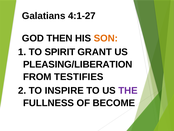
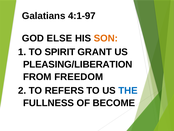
4:1-27: 4:1-27 -> 4:1-97 (82, 16)
THEN: THEN -> ELSE (59, 38)
TESTIFIES: TESTIFIES -> FREEDOM (79, 77)
INSPIRE: INSPIRE -> REFERS (64, 90)
THE colour: purple -> blue (128, 90)
